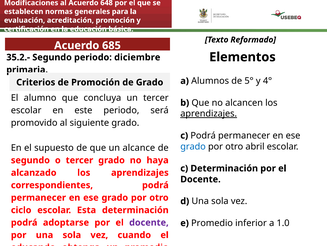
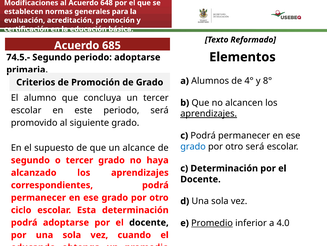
35.2.-: 35.2.- -> 74.5.- (18, 57)
periodo diciembre: diciembre -> adoptarse (137, 57)
5°: 5° -> 4° (249, 81)
4°: 4° -> 8° (267, 81)
otro abril: abril -> será (255, 146)
docente colour: purple -> black (149, 222)
Promedio underline: none -> present (212, 222)
1.0: 1.0 -> 4.0 (283, 222)
